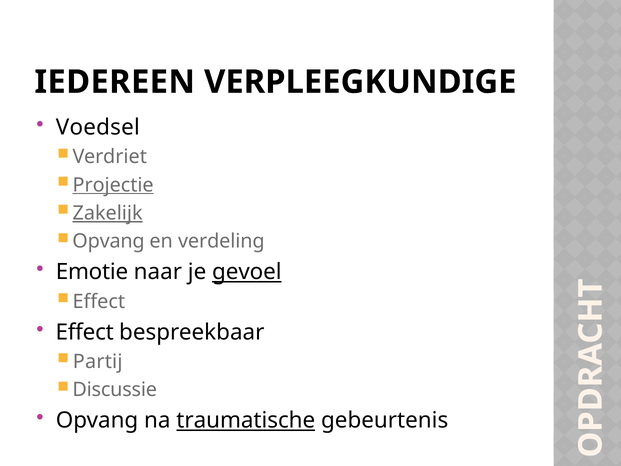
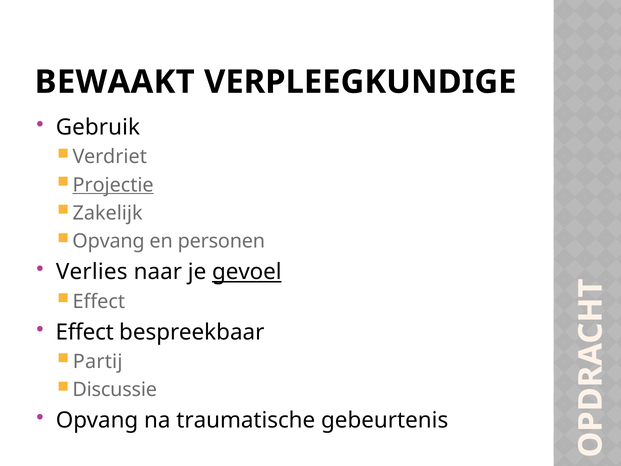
IEDEREEN: IEDEREEN -> BEWAAKT (115, 82)
Voedsel: Voedsel -> Gebruik (98, 127)
Zakelijk underline: present -> none (108, 213)
verdeling: verdeling -> personen (221, 241)
Emotie: Emotie -> Verlies (92, 272)
traumatische underline: present -> none (246, 420)
